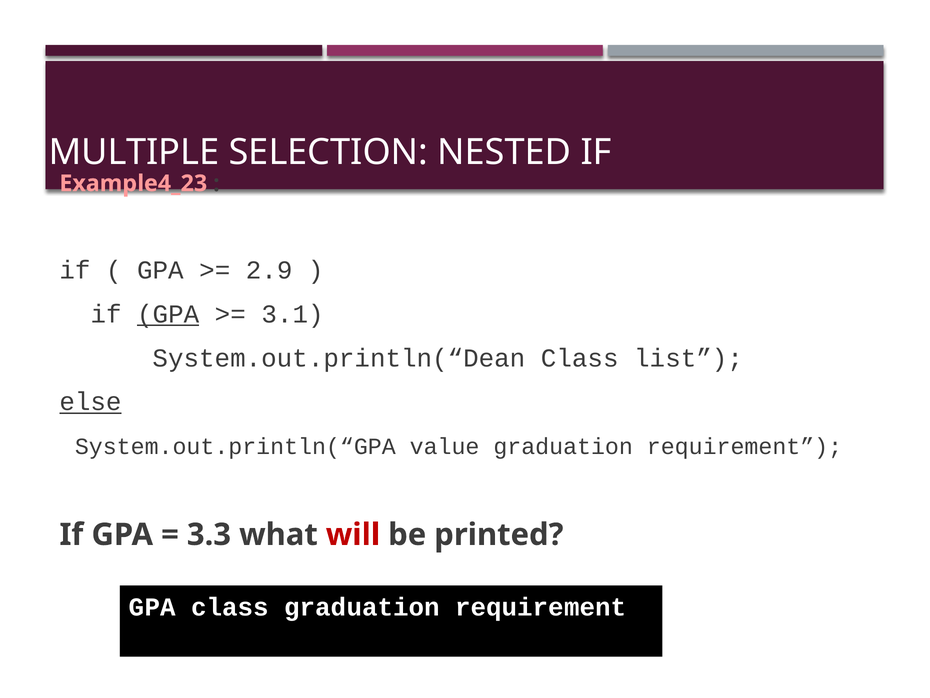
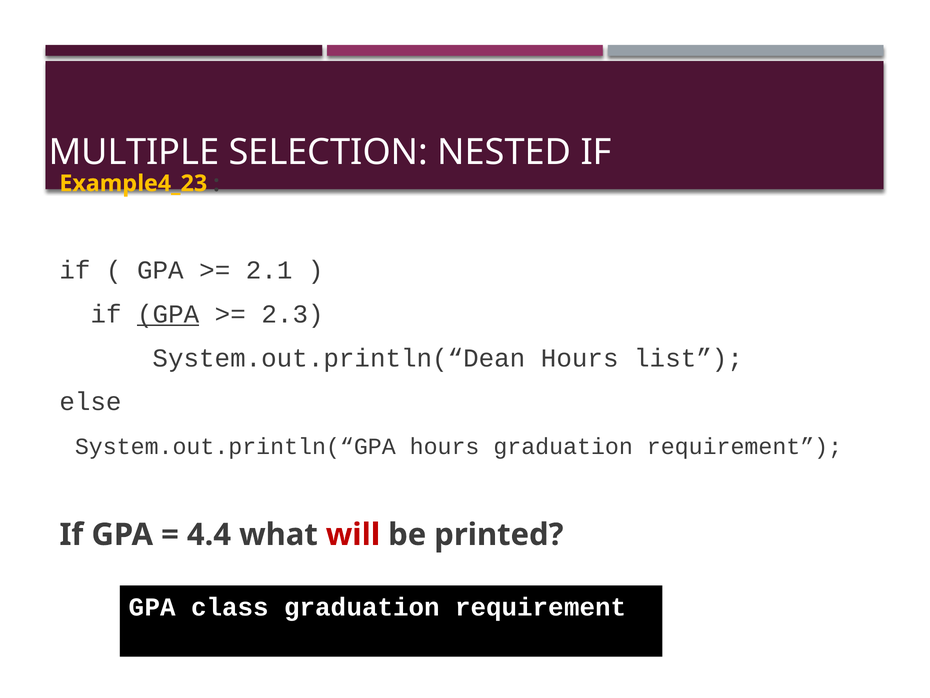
Example4_23 colour: pink -> yellow (133, 183)
2.9: 2.9 -> 2.1 (269, 270)
3.1: 3.1 -> 2.3 (292, 314)
System.out.println(“Dean Class: Class -> Hours (580, 358)
else underline: present -> none (90, 402)
System.out.println(“GPA value: value -> hours (445, 446)
3.3: 3.3 -> 4.4 (209, 534)
